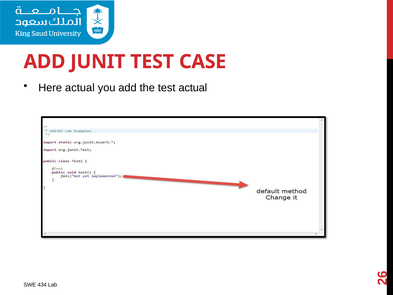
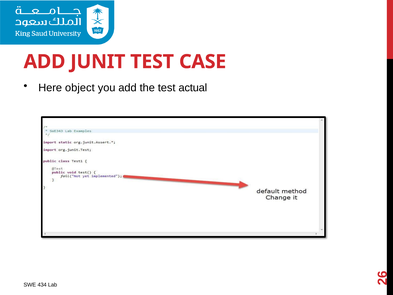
Here actual: actual -> object (80, 88)
